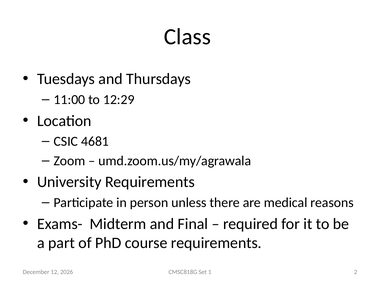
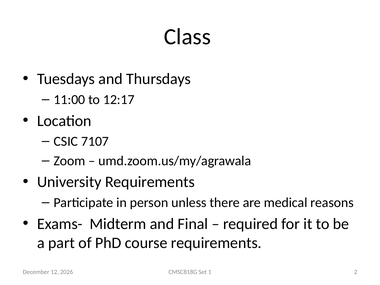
12:29: 12:29 -> 12:17 (119, 100)
4681: 4681 -> 7107 (95, 141)
